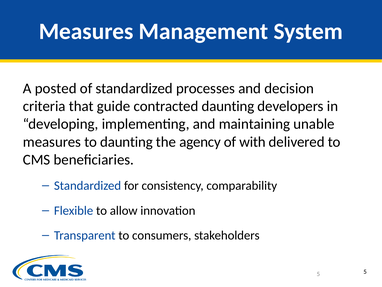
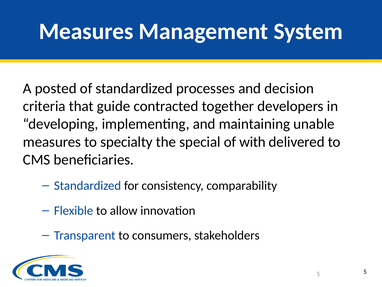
contracted daunting: daunting -> together (228, 106)
to daunting: daunting -> specialty (126, 142)
agency: agency -> special (200, 142)
